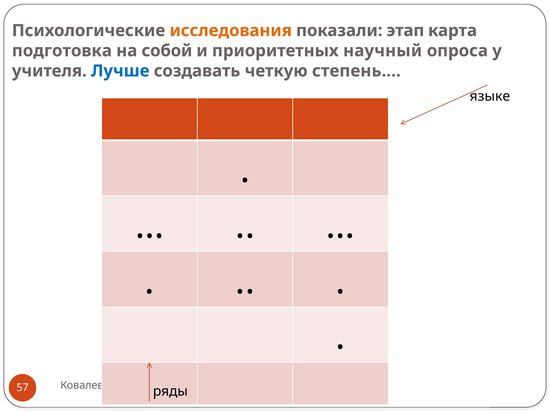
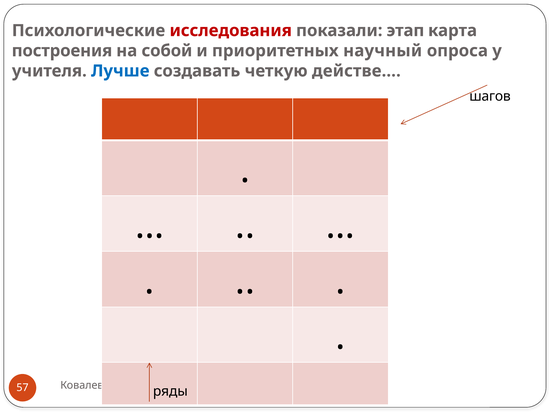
исследования colour: orange -> red (231, 31)
подготовка: подготовка -> построения (62, 51)
степень…: степень… -> действе… (356, 71)
языке: языке -> шагов (490, 96)
